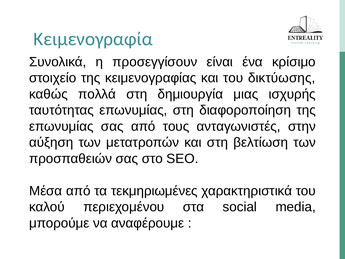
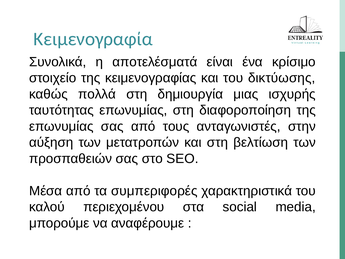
προσεγγίσουν: προσεγγίσουν -> αποτελέσματά (155, 62)
τεκμηριωμένες: τεκμηριωμένες -> συμπεριφορές (154, 191)
